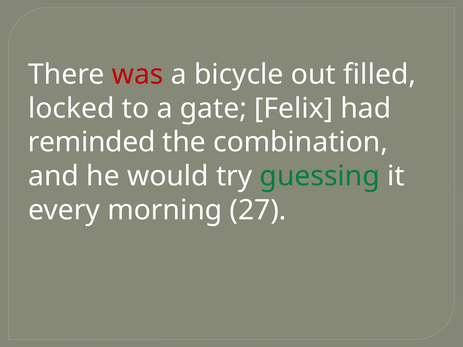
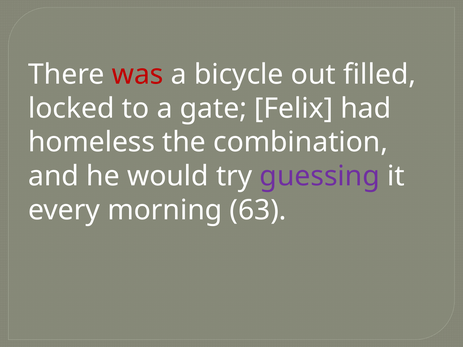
reminded: reminded -> homeless (92, 142)
guessing colour: green -> purple (320, 176)
27: 27 -> 63 (258, 210)
